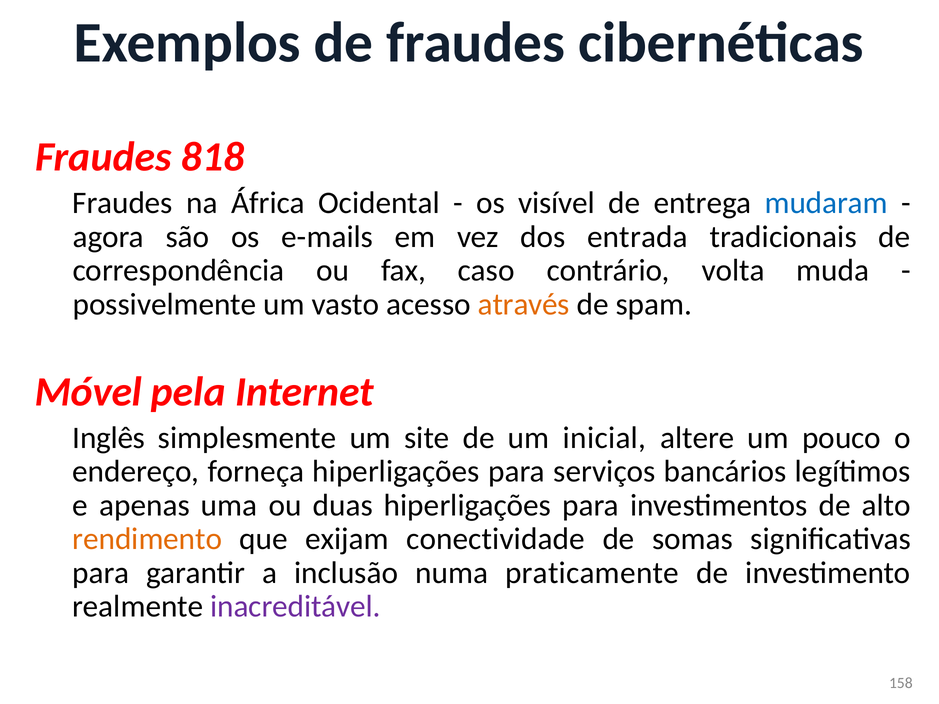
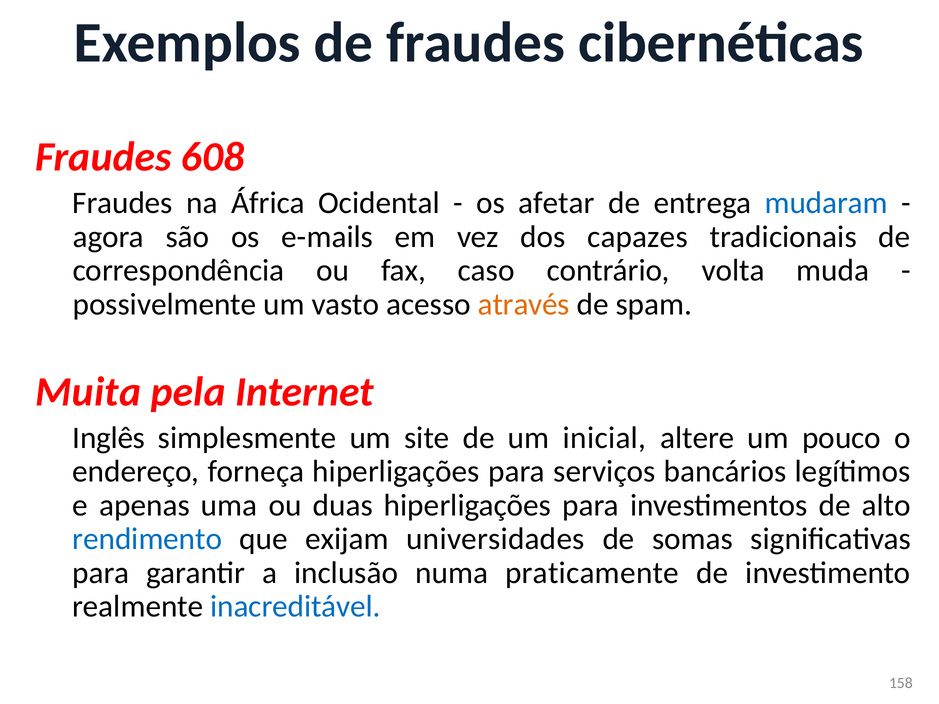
818: 818 -> 608 (213, 157)
visível: visível -> afetar (557, 203)
entrada: entrada -> capazes (638, 237)
Móvel: Móvel -> Muita (88, 392)
rendimento colour: orange -> blue (147, 539)
conectividade: conectividade -> universidades (496, 539)
inacreditável colour: purple -> blue (295, 607)
